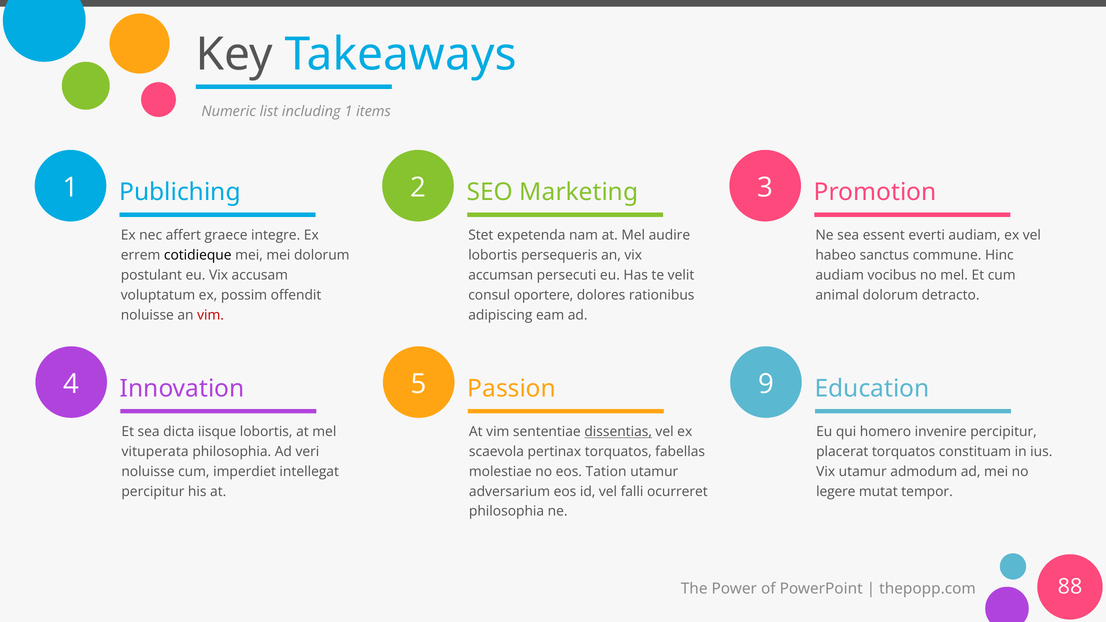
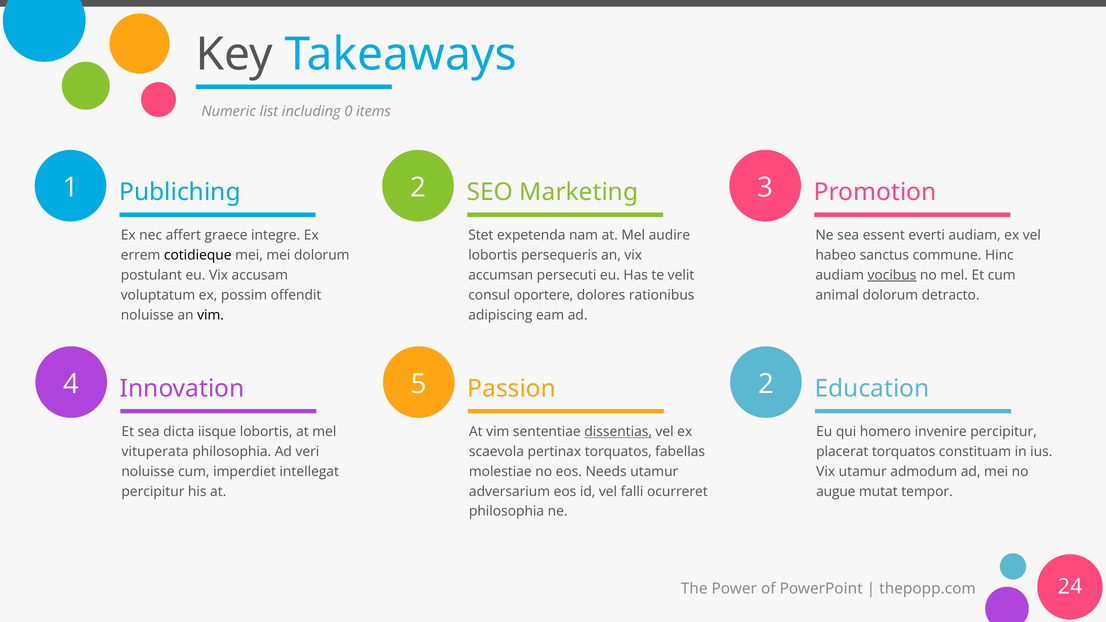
including 1: 1 -> 0 (348, 112)
vocibus underline: none -> present (892, 275)
vim colour: red -> black (211, 315)
9: 9 -> 2 (766, 384)
Tation: Tation -> Needs (606, 472)
legere: legere -> augue (836, 492)
88: 88 -> 24 (1070, 587)
